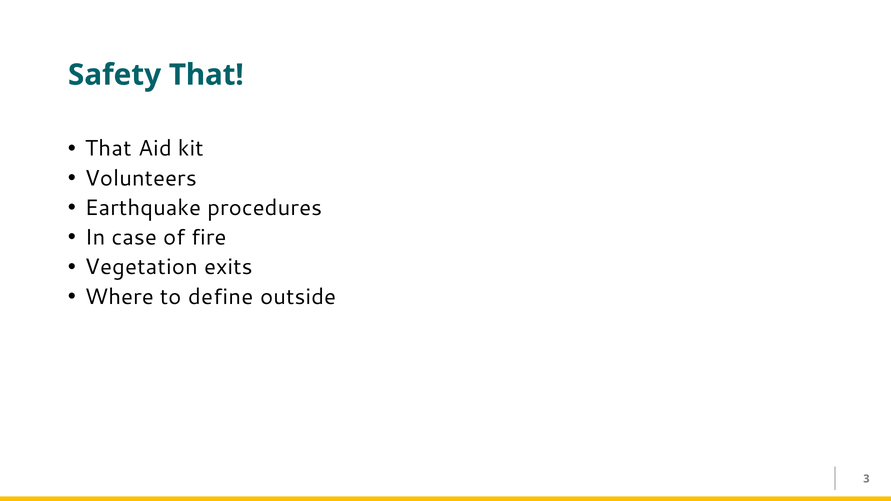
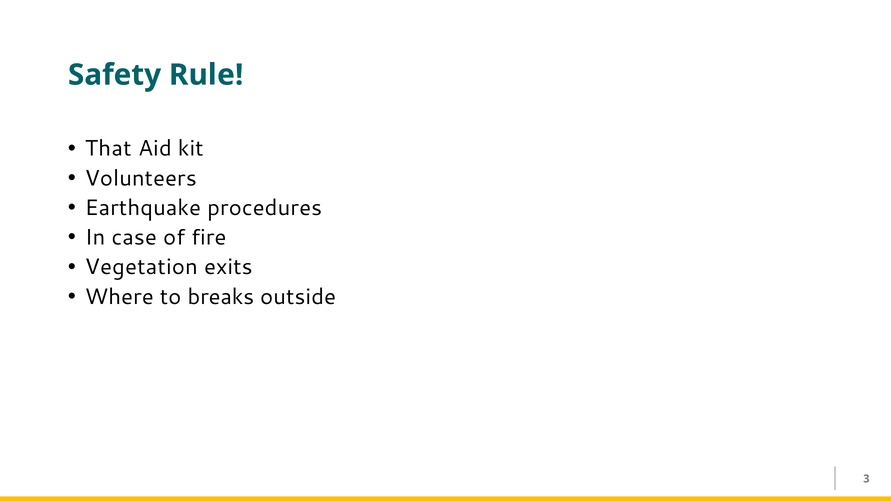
Safety That: That -> Rule (206, 75)
define: define -> breaks (221, 297)
